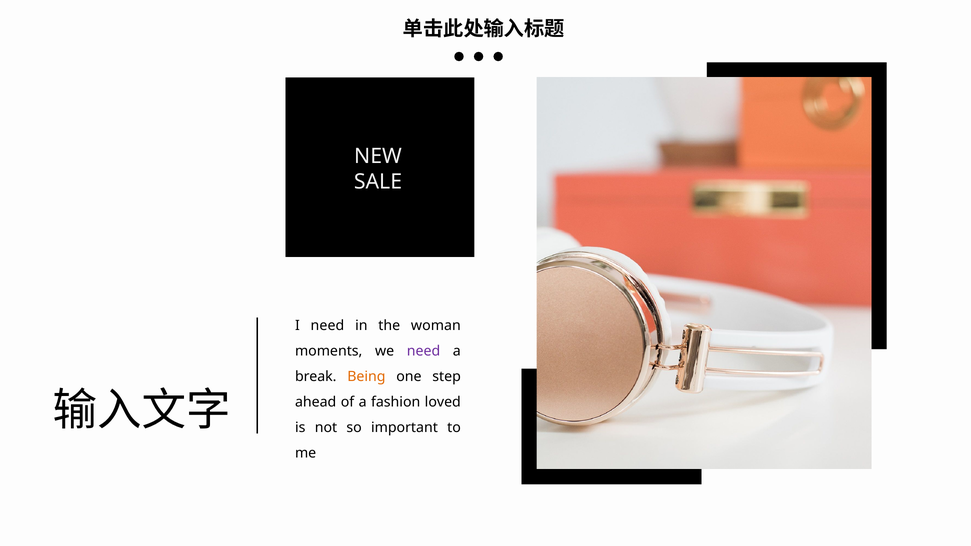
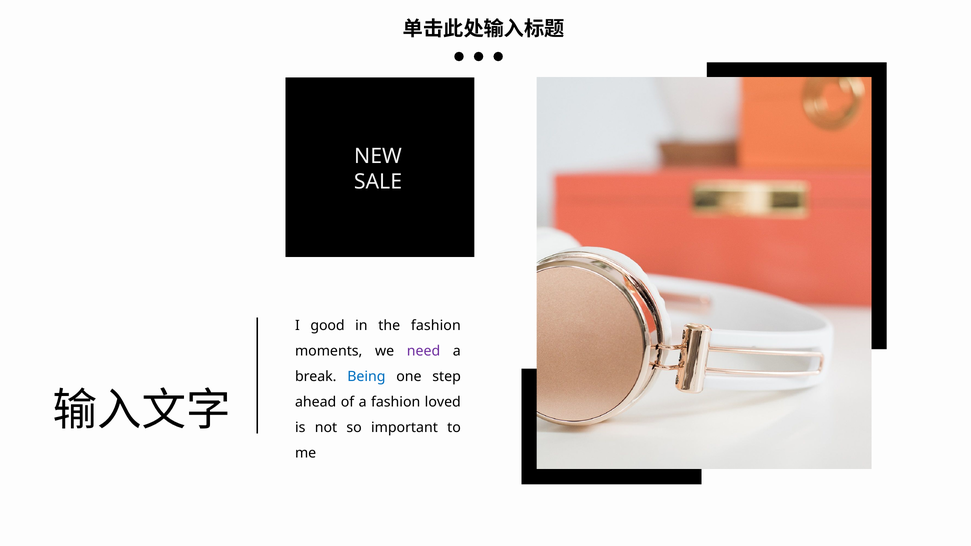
I need: need -> good (328, 326)
the woman: woman -> fashion (436, 326)
Being colour: orange -> blue (366, 377)
